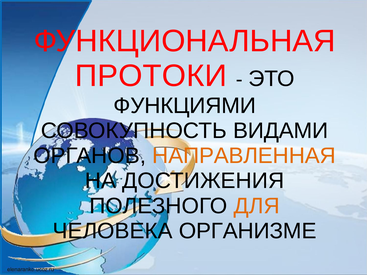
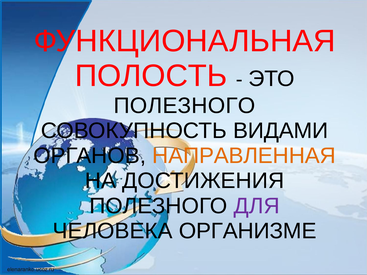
ПРОТОКИ: ПРОТОКИ -> ПОЛОСТЬ (151, 76)
ФУНКЦИЯМИ: ФУНКЦИЯМИ -> ПОЛЕЗНОГО (184, 106)
ДЛЯ colour: orange -> purple (257, 206)
